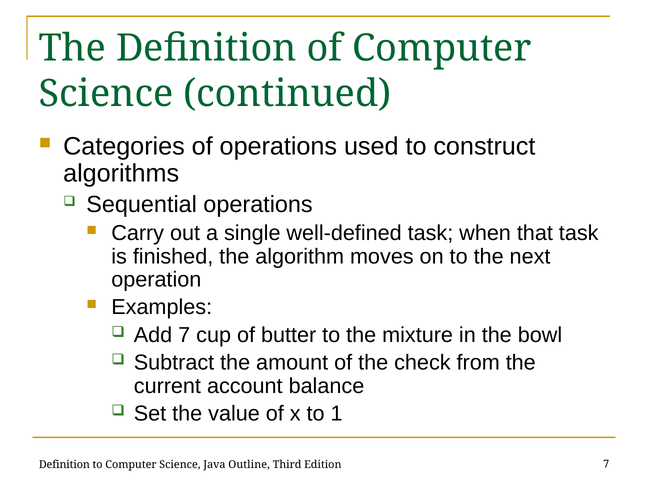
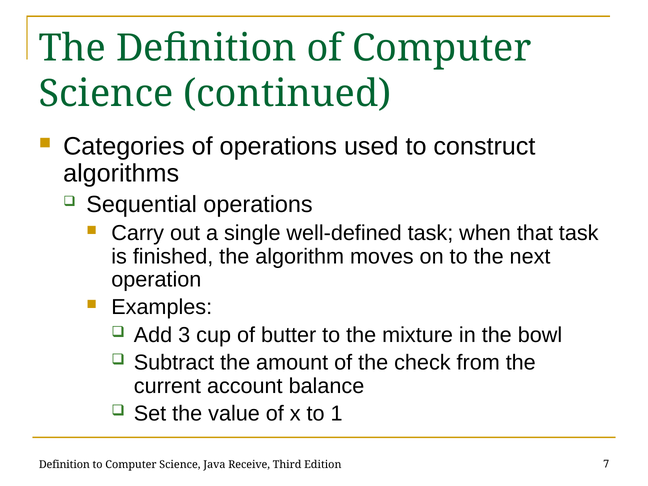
Add 7: 7 -> 3 (184, 335)
Outline: Outline -> Receive (249, 464)
